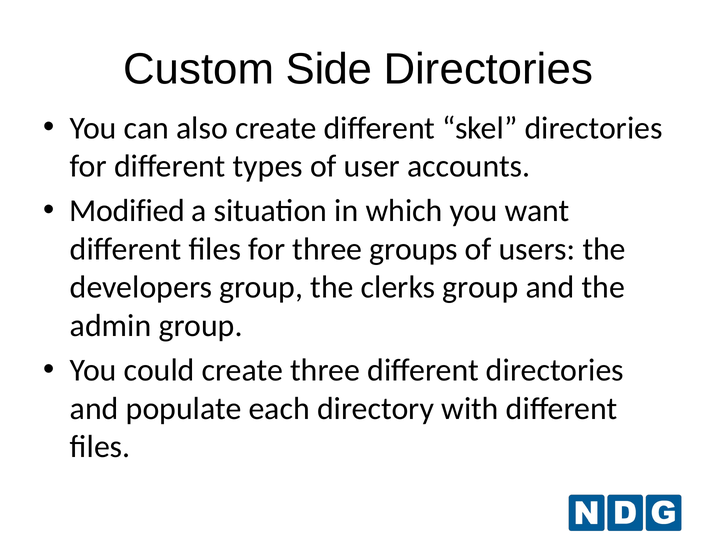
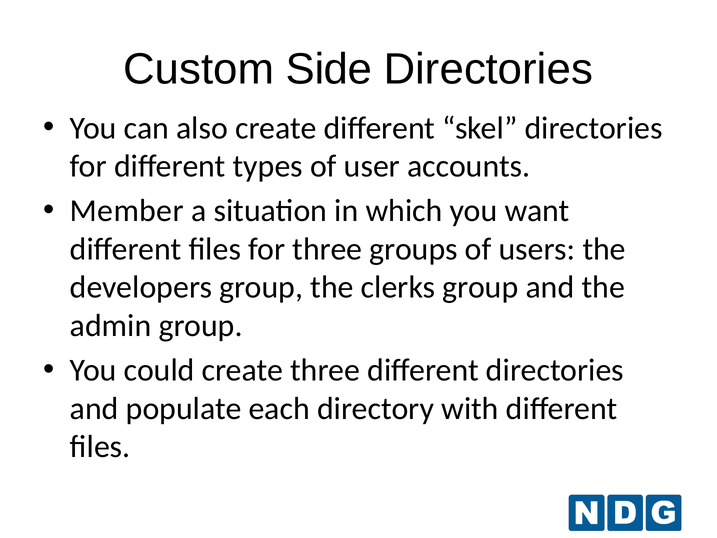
Modified: Modified -> Member (127, 211)
